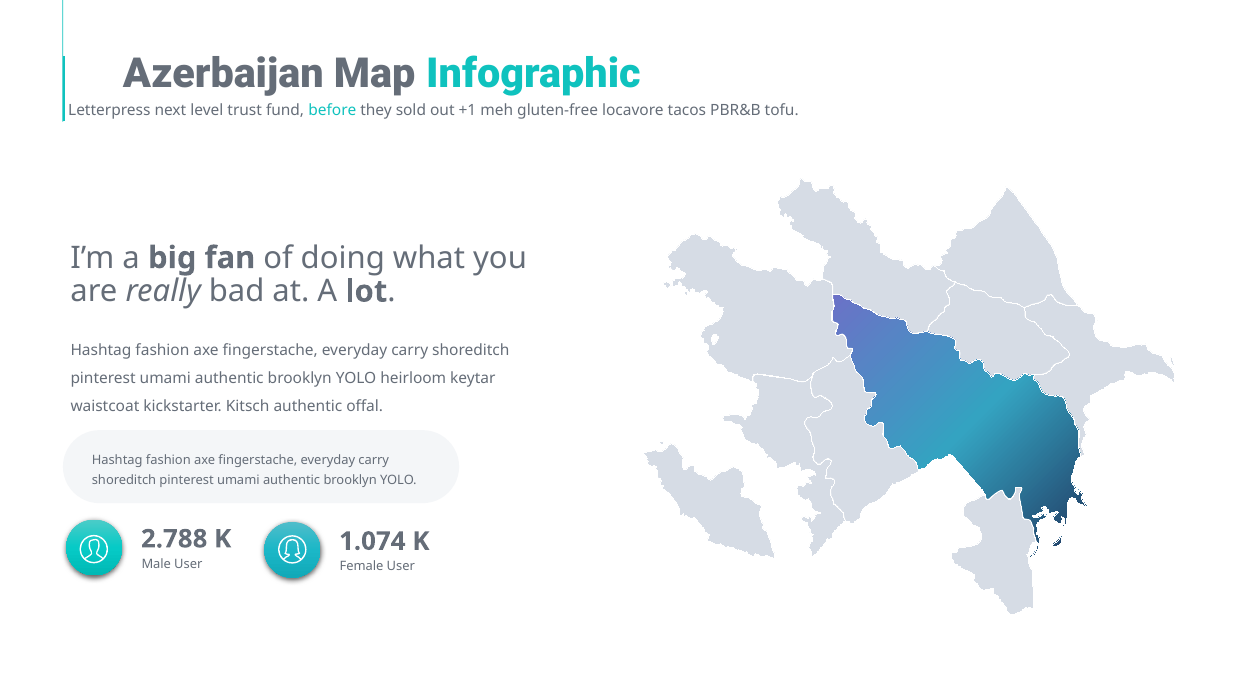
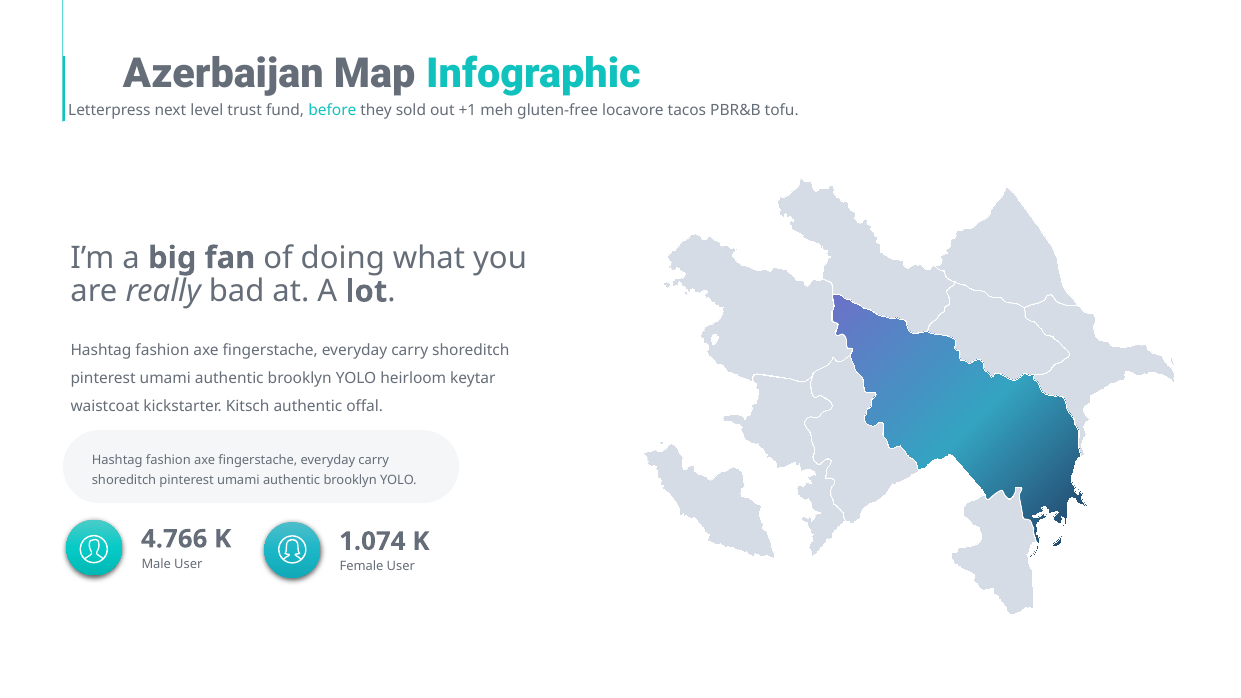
2.788: 2.788 -> 4.766 (174, 539)
